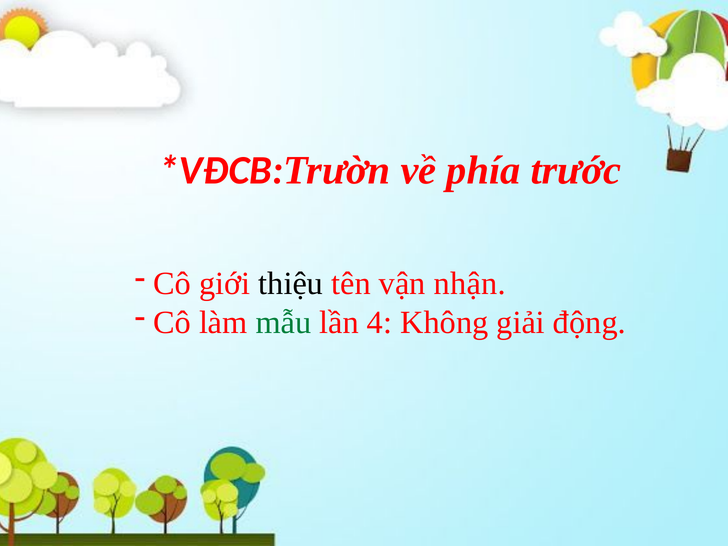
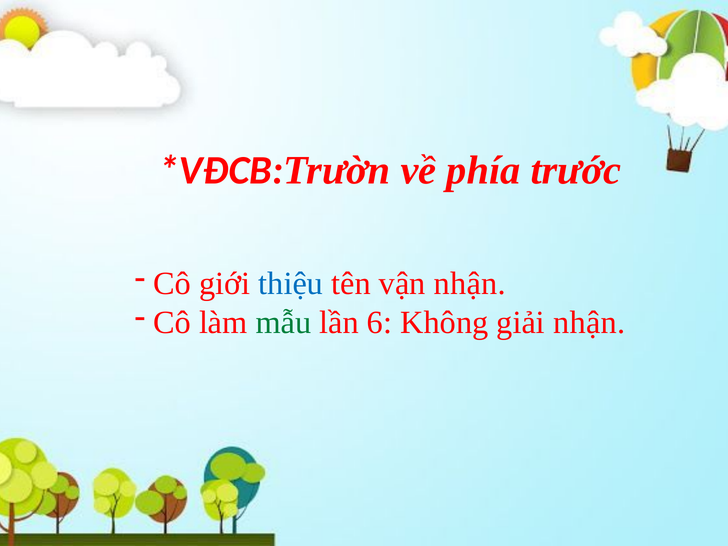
thiệu colour: black -> blue (291, 284)
4: 4 -> 6 (380, 323)
giải động: động -> nhận (589, 323)
